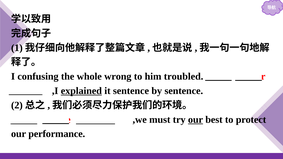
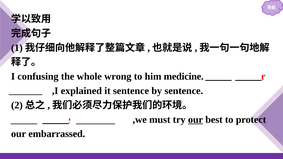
troubled: troubled -> medicine (184, 77)
explained underline: present -> none (81, 91)
performance: performance -> embarrassed (57, 134)
